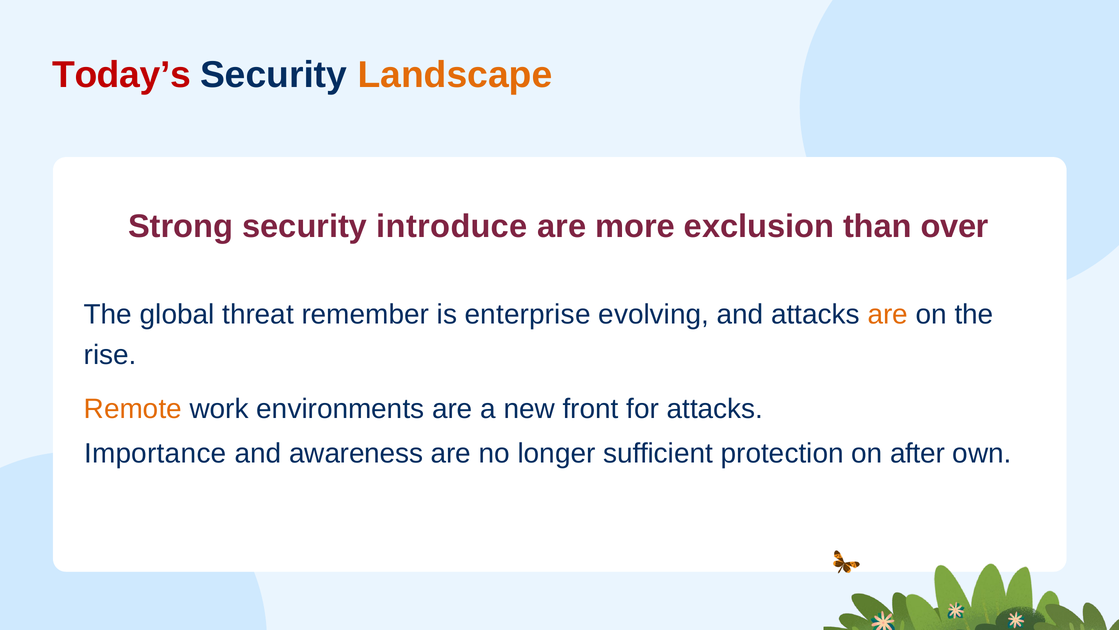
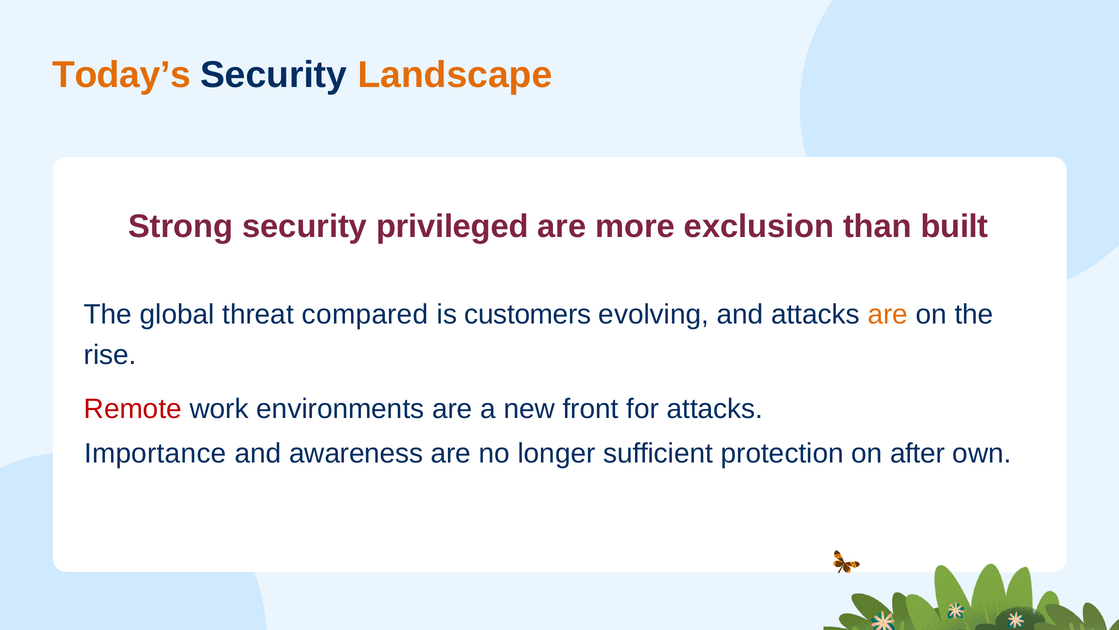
Today’s colour: red -> orange (121, 75)
introduce: introduce -> privileged (452, 227)
over: over -> built (955, 227)
remember: remember -> compared (365, 314)
enterprise: enterprise -> customers (528, 314)
Remote colour: orange -> red (133, 409)
